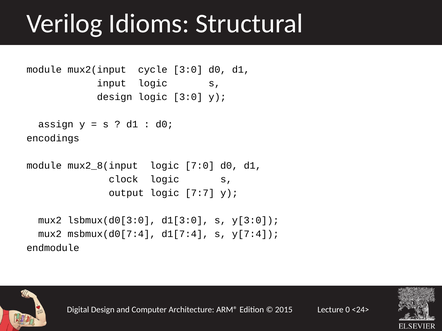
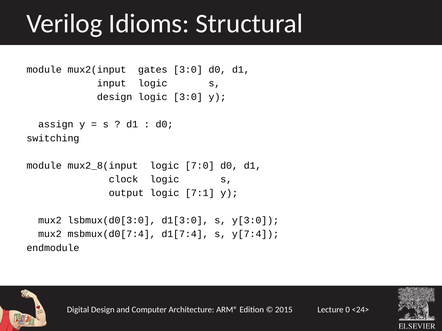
cycle: cycle -> gates (153, 70)
encodings: encodings -> switching (53, 138)
7:7: 7:7 -> 7:1 (200, 193)
